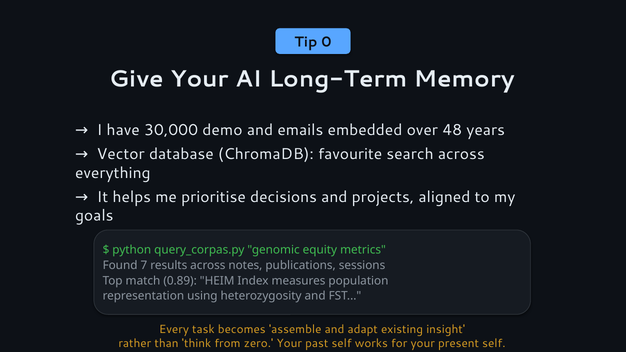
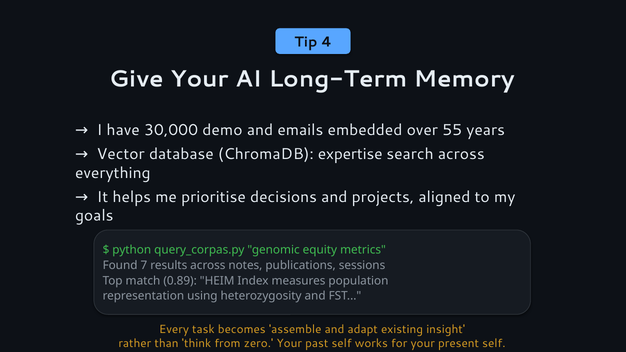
0: 0 -> 4 (327, 42)
48: 48 -> 55 (452, 130)
favourite: favourite -> expertise (350, 154)
